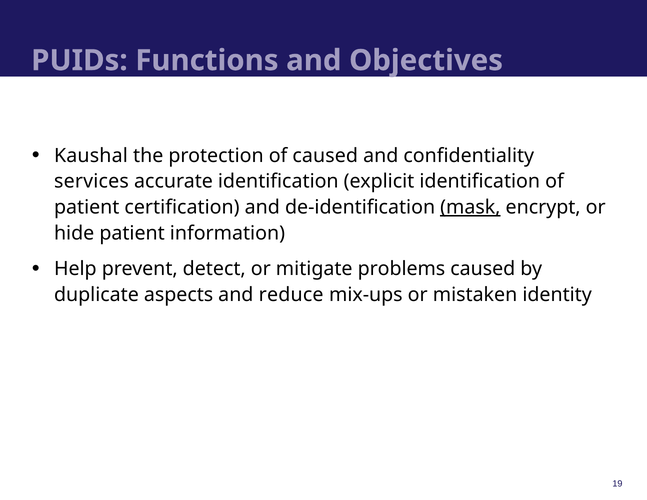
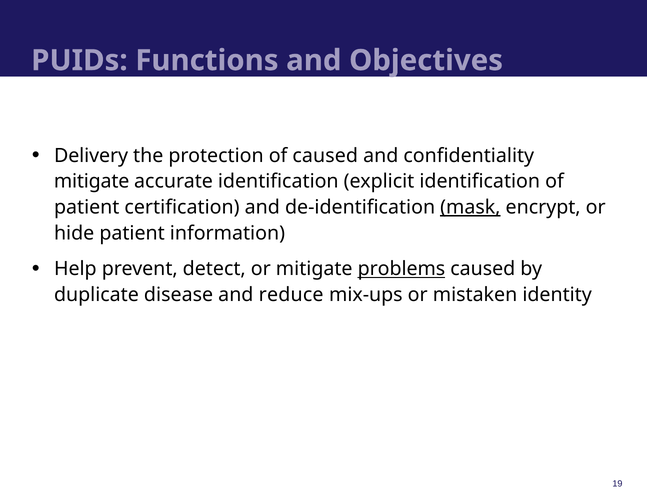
Kaushal: Kaushal -> Delivery (91, 156)
services: services -> mitigate (92, 181)
problems underline: none -> present (401, 269)
aspects: aspects -> disease (179, 295)
